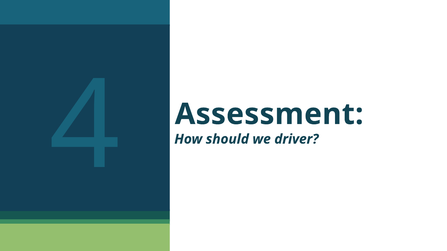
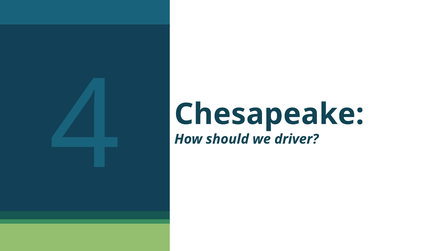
Assessment: Assessment -> Chesapeake (269, 114)
